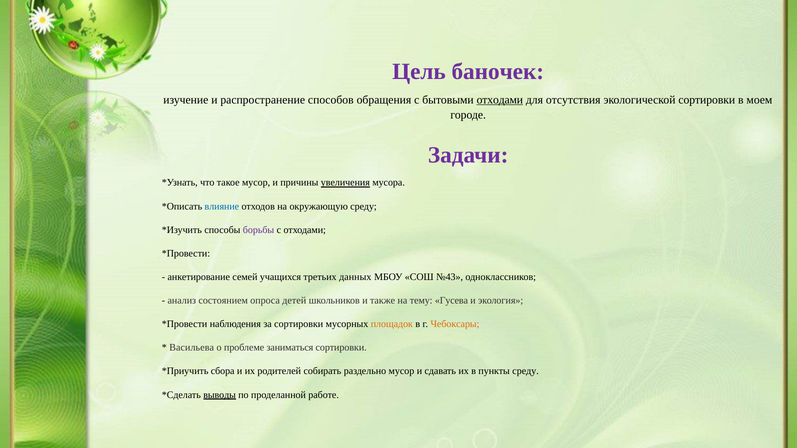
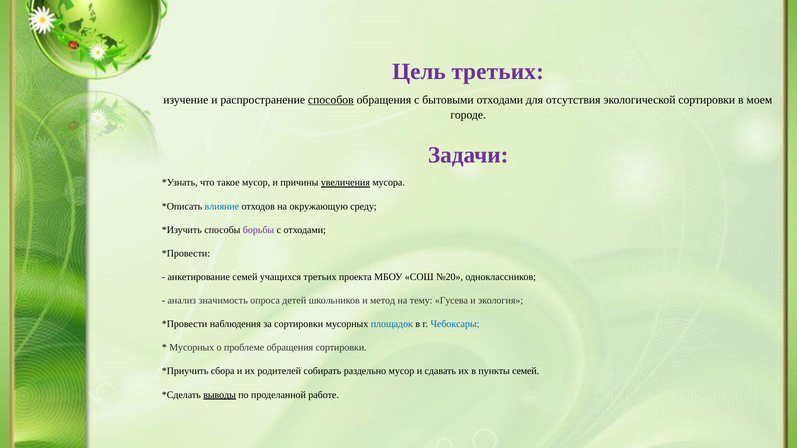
Цель баночек: баночек -> третьих (498, 71)
способов underline: none -> present (331, 100)
отходами underline: present -> none (500, 100)
данных: данных -> проекта (355, 277)
№43: №43 -> №20 (450, 277)
состоянием: состоянием -> значимость (223, 301)
также: также -> метод (383, 301)
площадок colour: orange -> blue (392, 324)
Чебоксары colour: orange -> blue (455, 324)
Васильева: Васильева -> Мусорных (192, 348)
проблеме заниматься: заниматься -> обращения (290, 348)
пункты среду: среду -> семей (526, 371)
